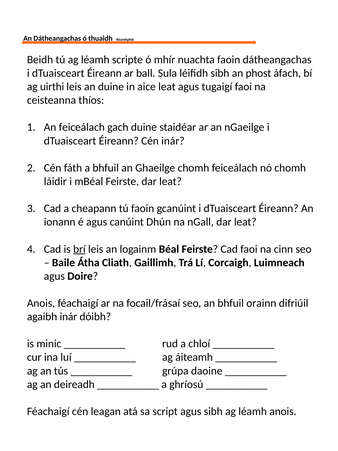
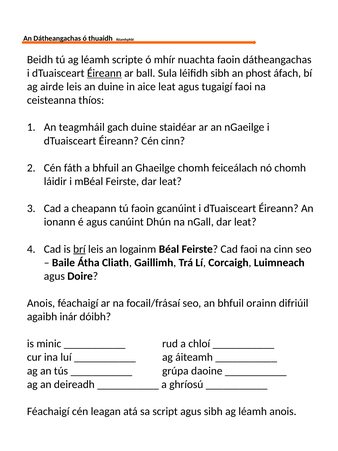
Éireann underline: none -> present (104, 73)
uirthi: uirthi -> airde (52, 87)
An feiceálach: feiceálach -> teagmháil (82, 127)
Cén inár: inár -> cinn (173, 141)
